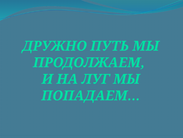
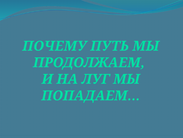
ДРУЖНО: ДРУЖНО -> ПОЧЕМУ (55, 46)
